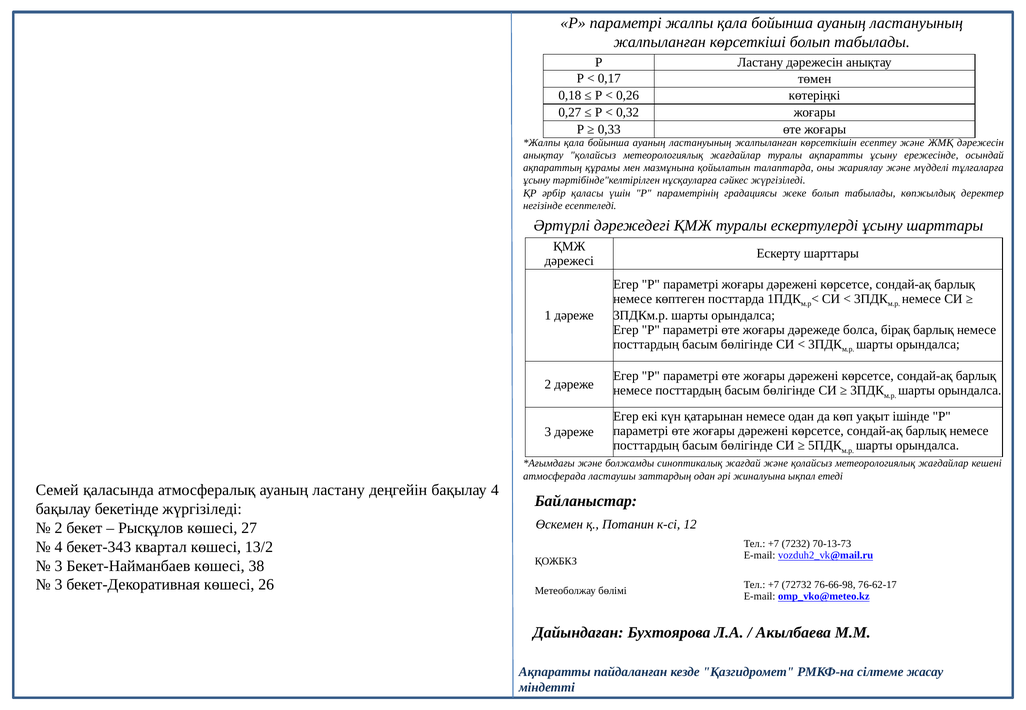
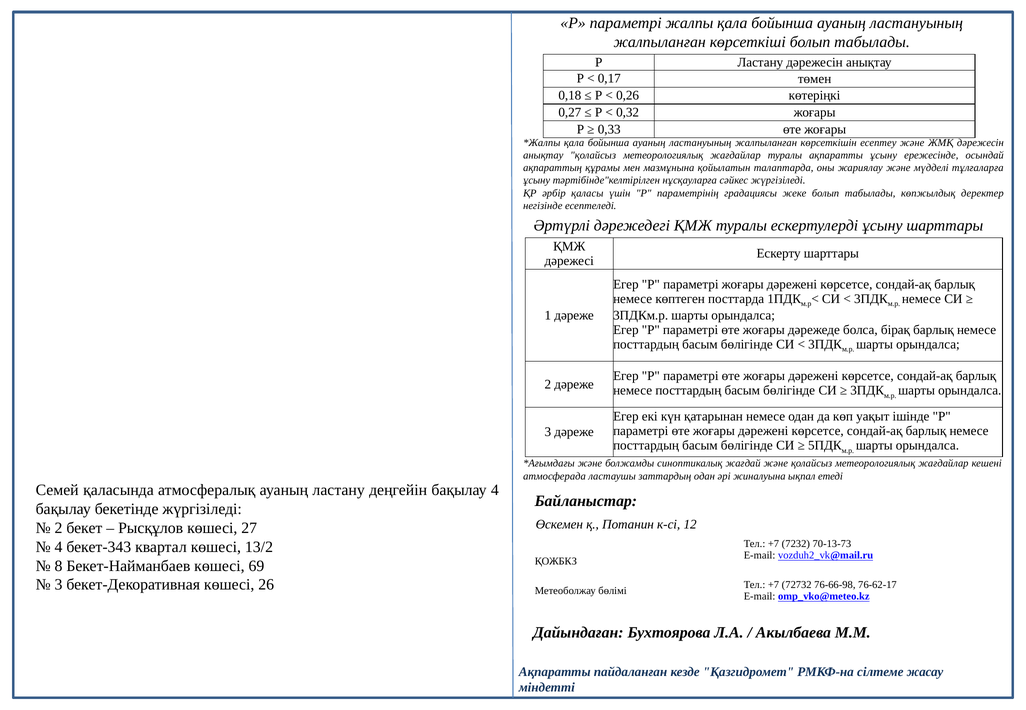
3: 3 -> 8 (59, 566)
38: 38 -> 69 (256, 566)
